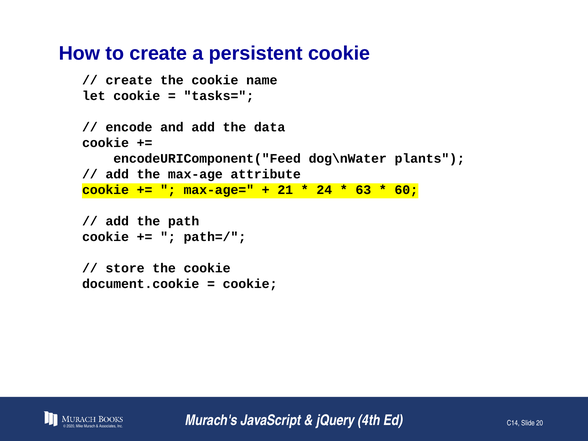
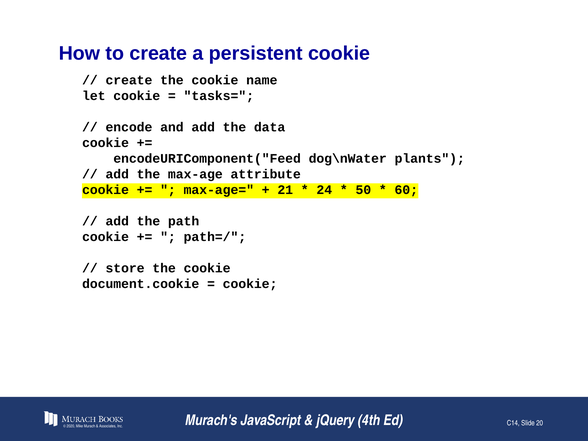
63: 63 -> 50 (363, 190)
